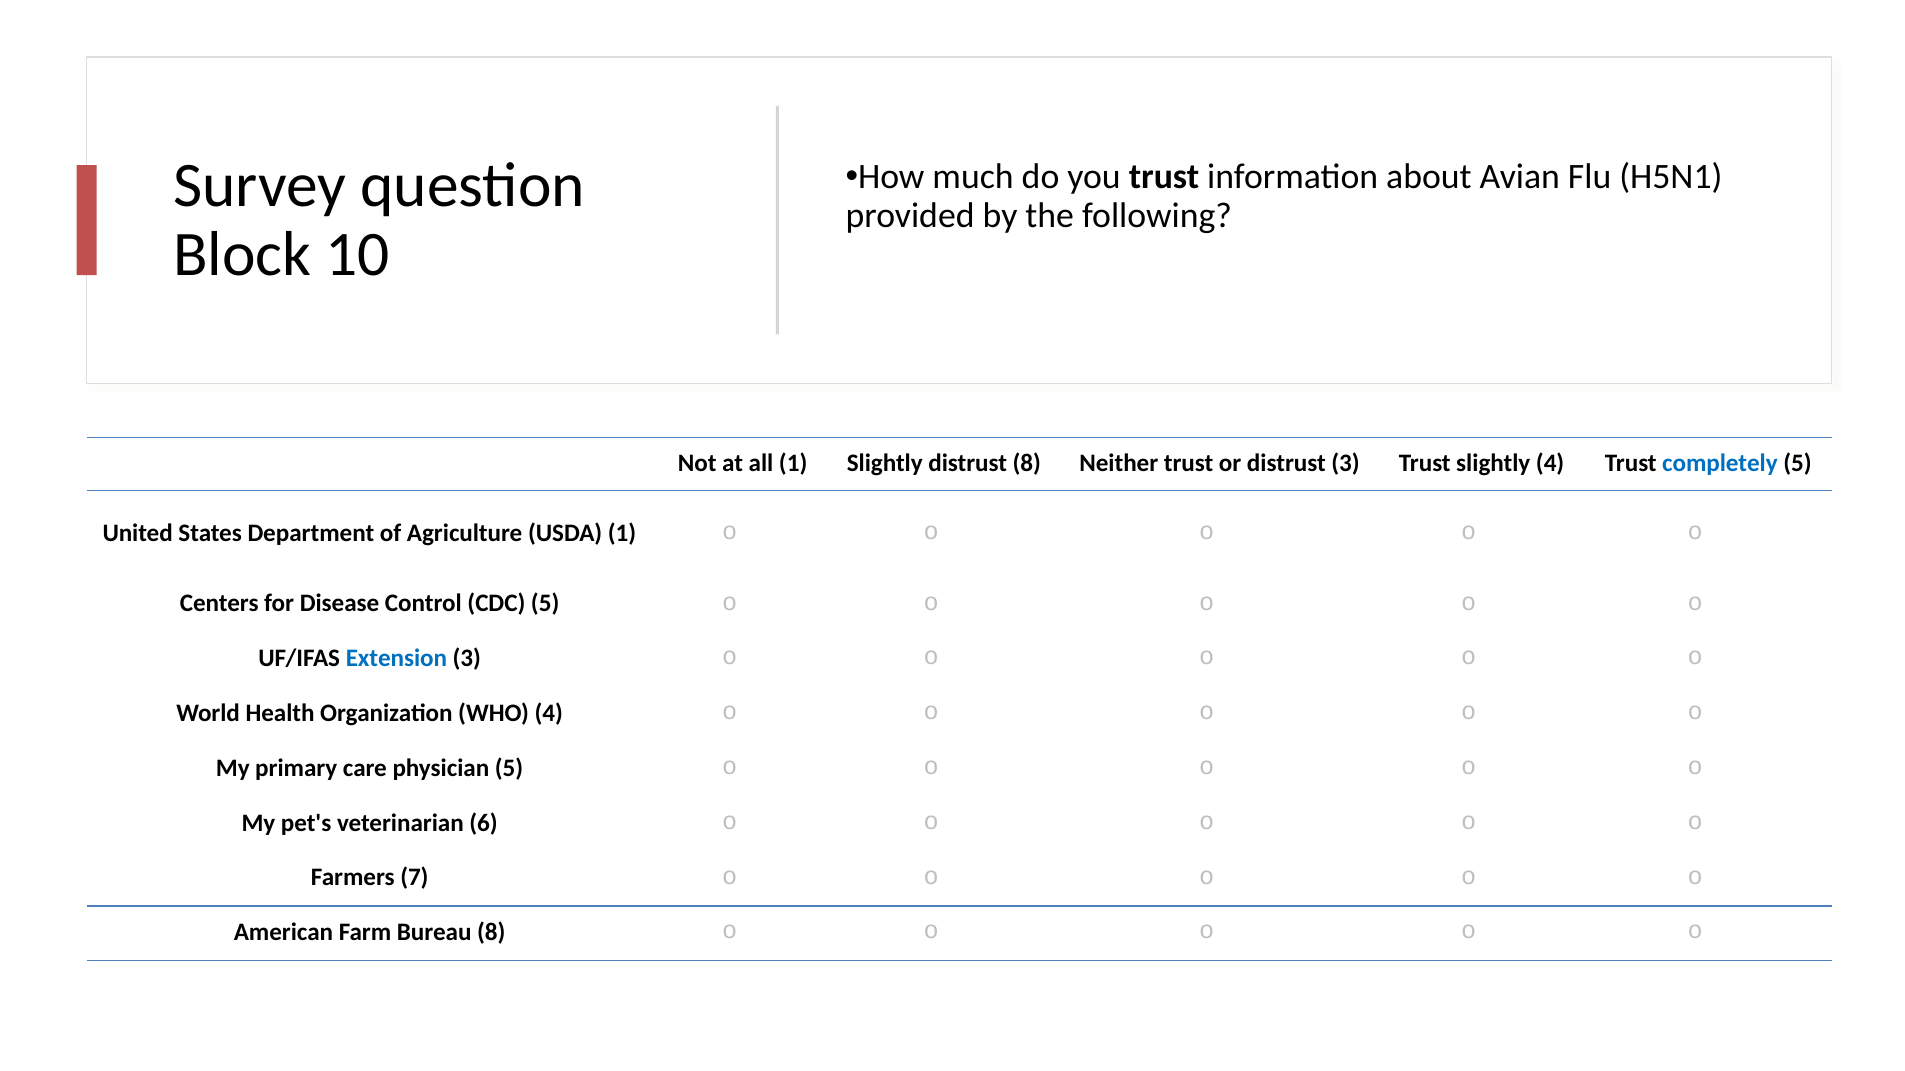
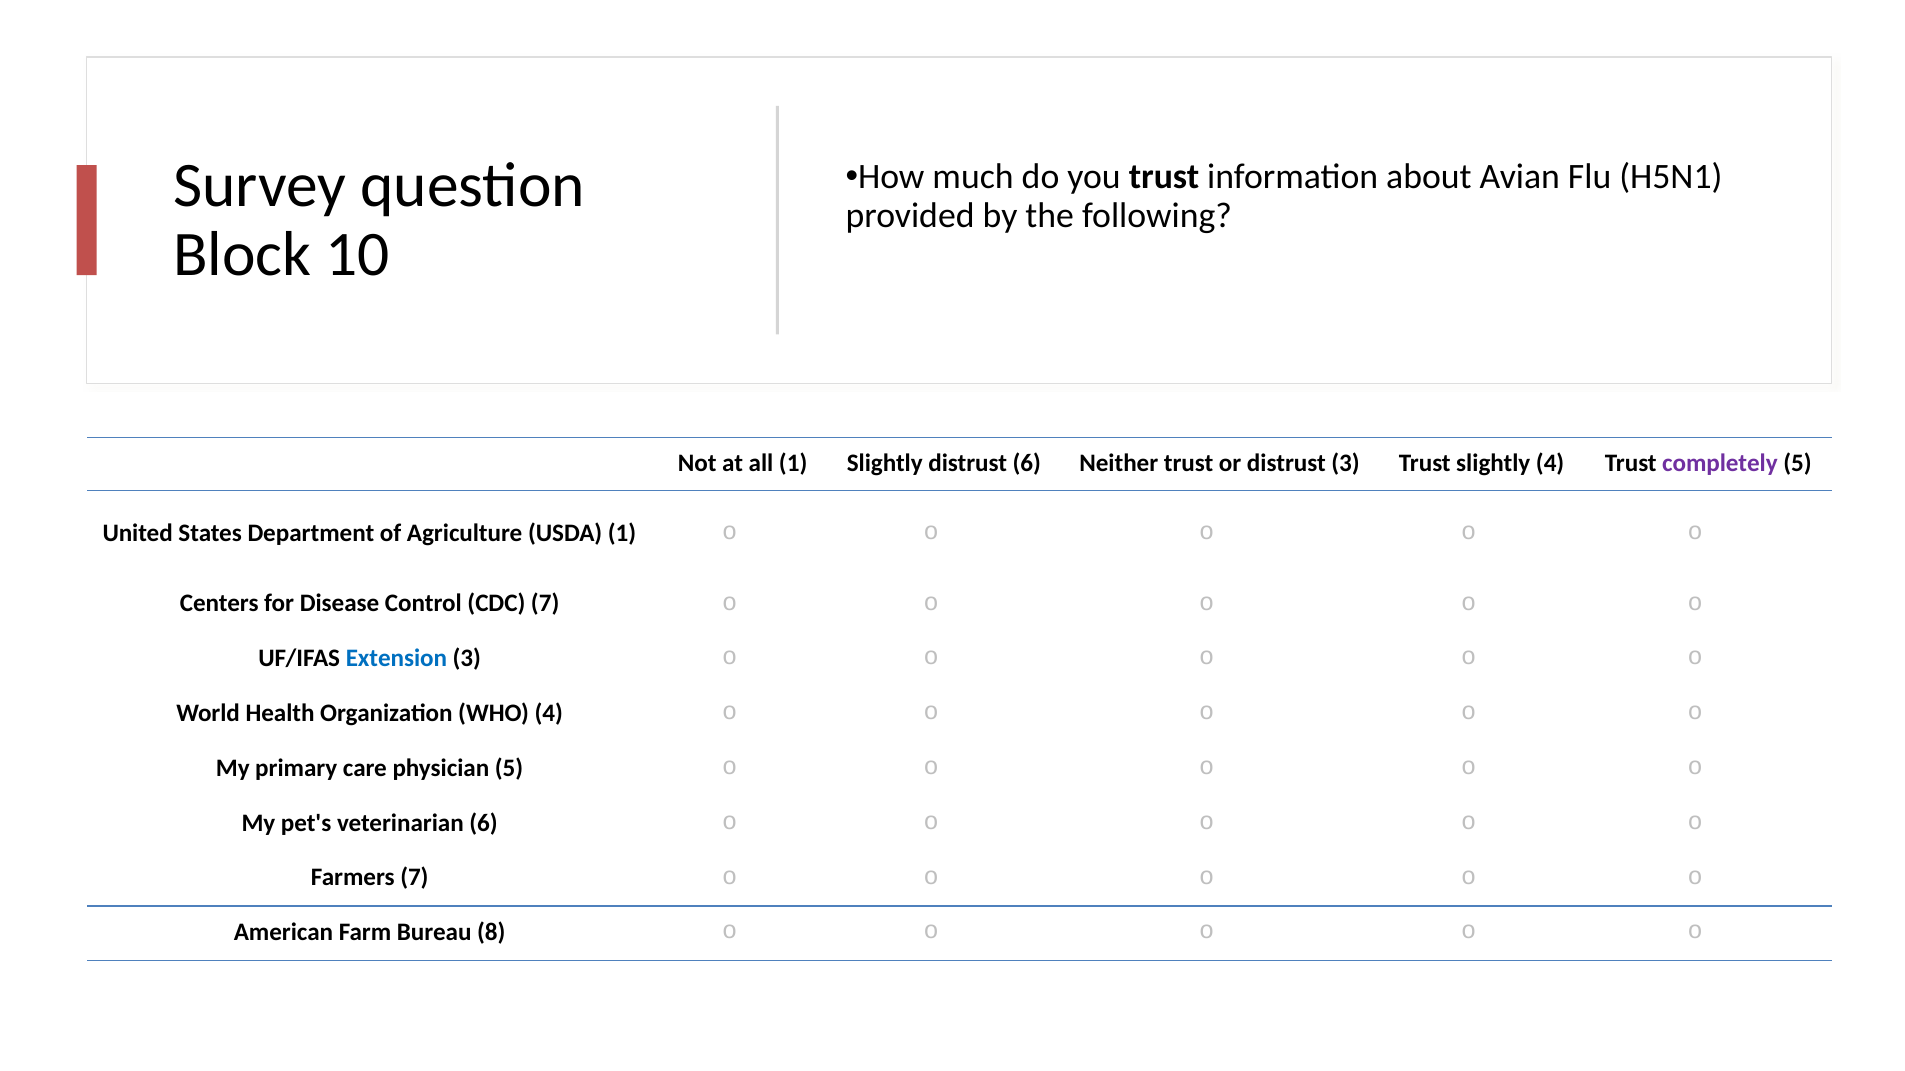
distrust 8: 8 -> 6 (1027, 463)
completely colour: blue -> purple (1720, 463)
CDC 5: 5 -> 7 (545, 604)
